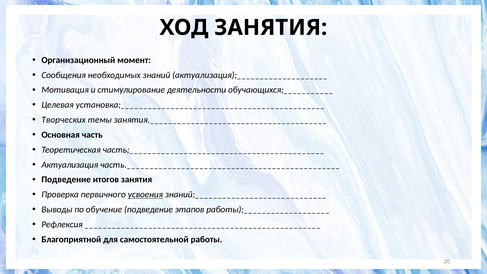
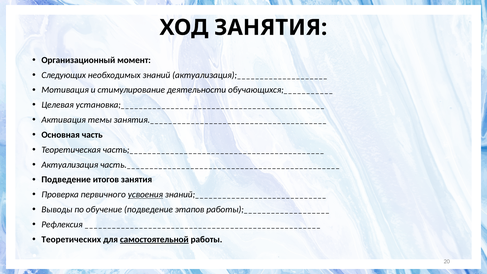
Сообщения: Сообщения -> Следующих (64, 75)
Творческих: Творческих -> Активация (64, 120)
Благоприятной: Благоприятной -> Теоретических (71, 239)
самостоятельной underline: none -> present (154, 239)
